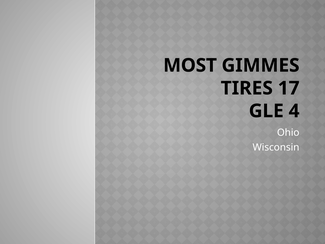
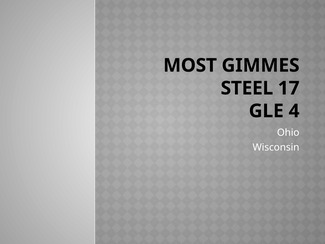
TIRES: TIRES -> STEEL (247, 88)
